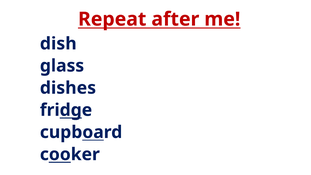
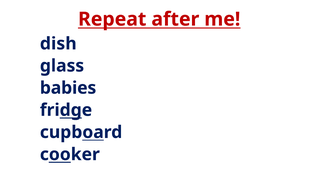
dishes: dishes -> babies (68, 88)
